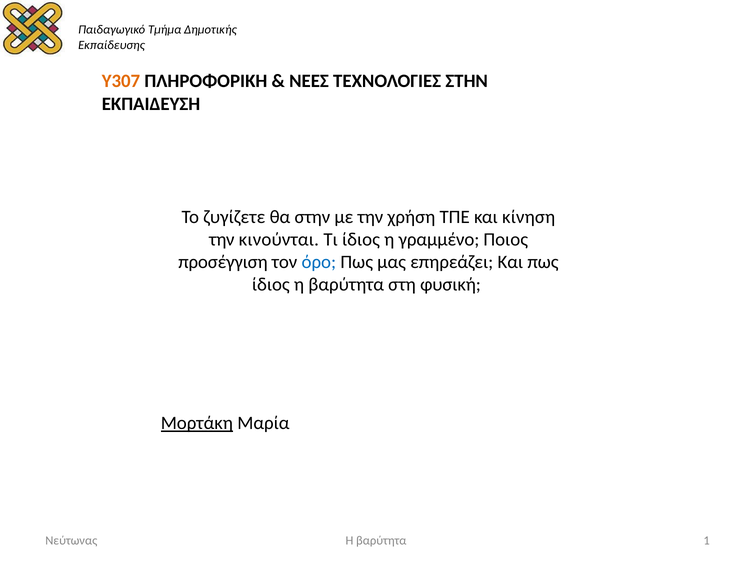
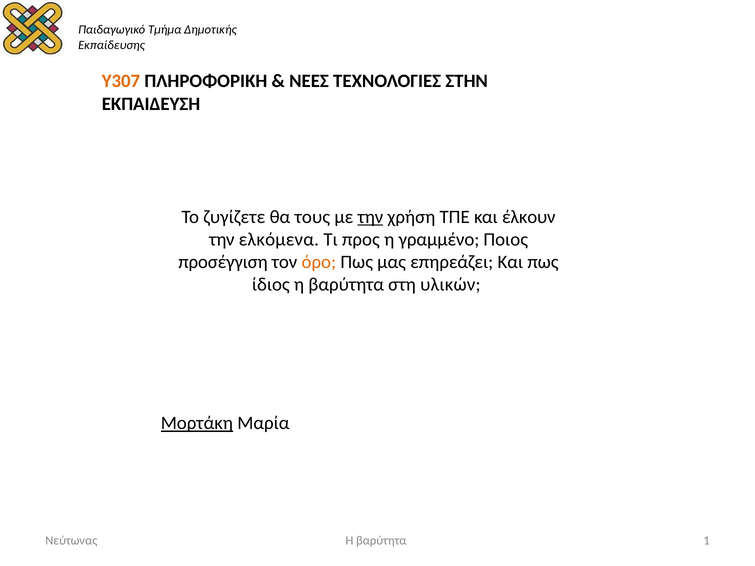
θα στην: στην -> τους (312, 217)
την underline: none -> present (370, 217)
κίνηση: κίνηση -> έλκουν (529, 217)
κινούνται: κινούνται -> ελκόμενα (279, 240)
Τι ίδιος: ίδιος -> προς (361, 240)
όρο colour: blue -> orange (319, 262)
φυσική: φυσική -> υλικών (450, 285)
